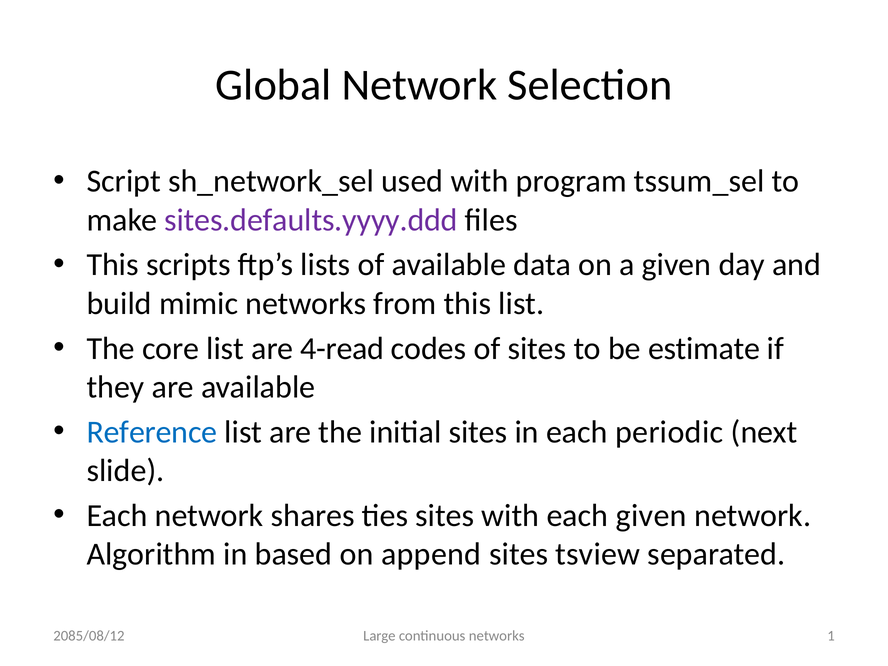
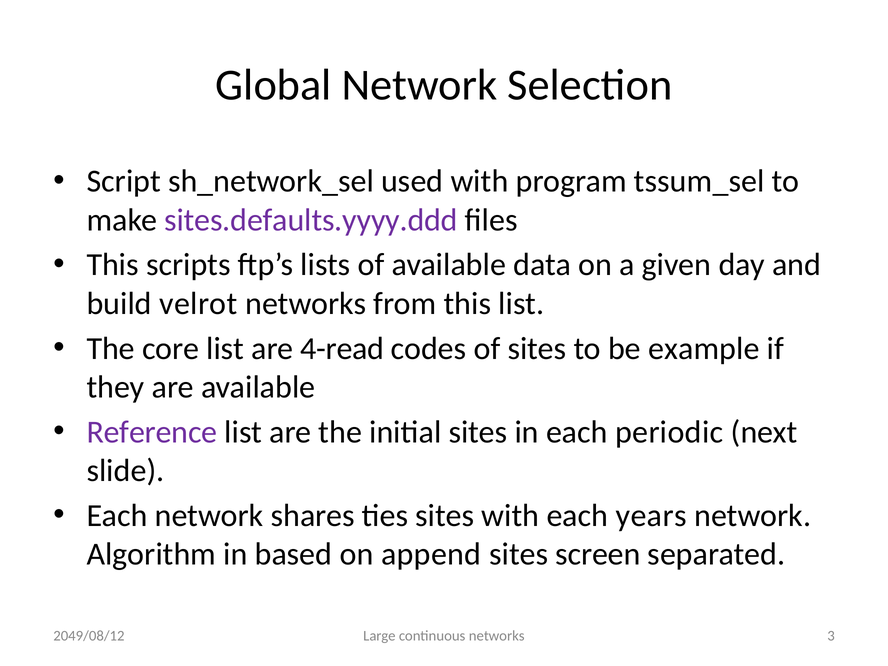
mimic: mimic -> velrot (198, 303)
estimate: estimate -> example (704, 348)
Reference colour: blue -> purple (152, 432)
each given: given -> years (651, 515)
tsview: tsview -> screen (598, 554)
1: 1 -> 3 (831, 636)
2085/08/12: 2085/08/12 -> 2049/08/12 (89, 636)
